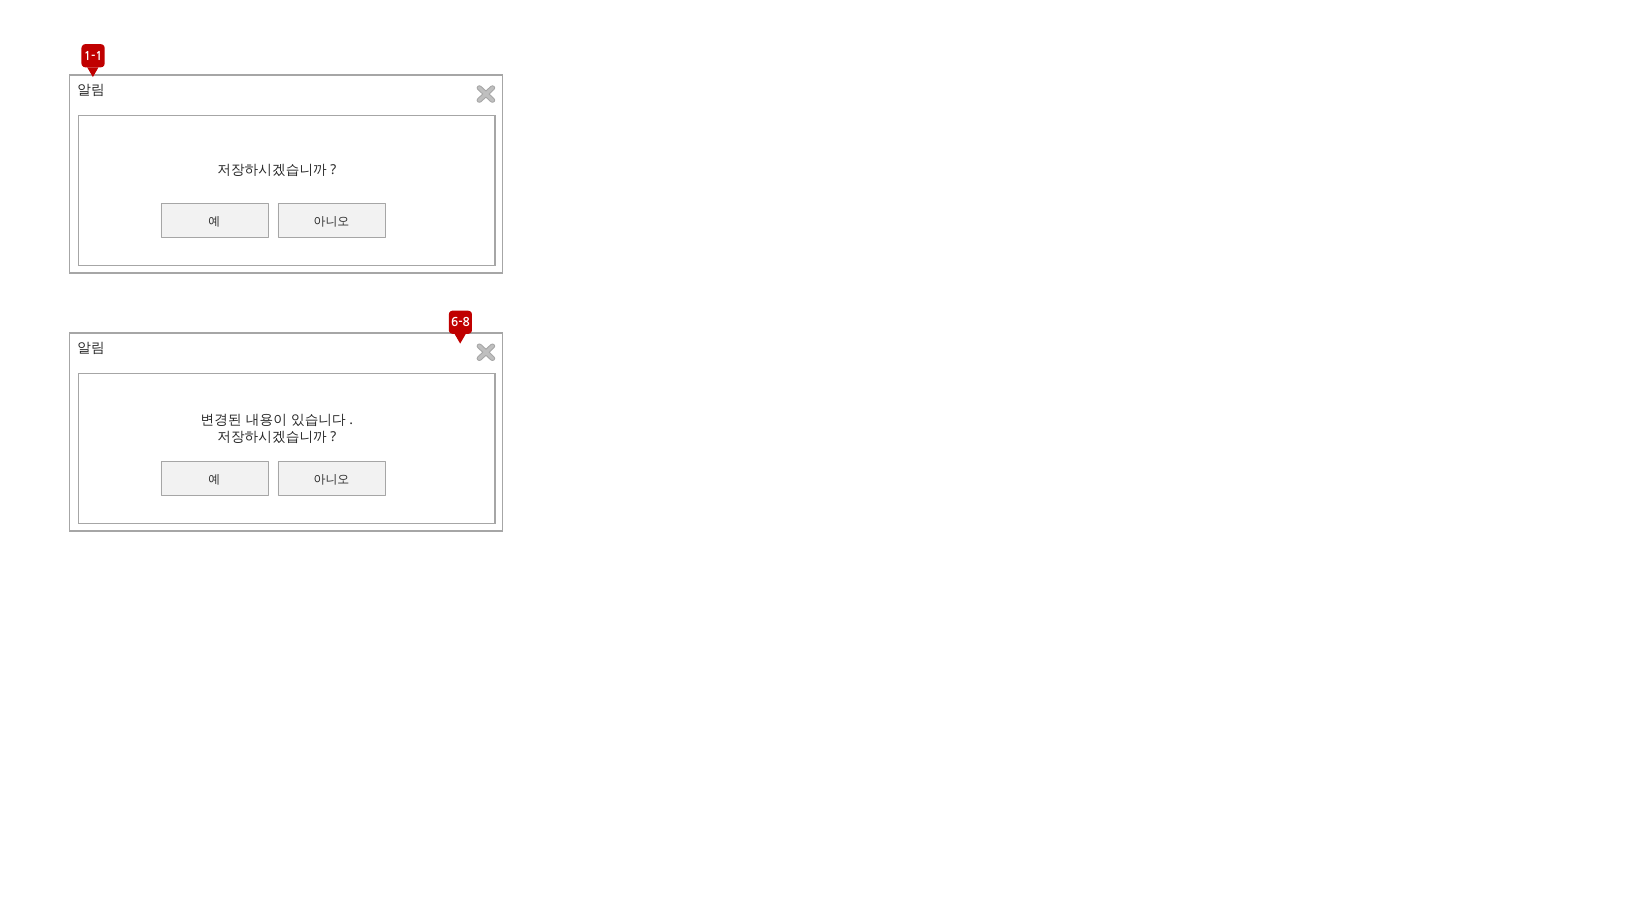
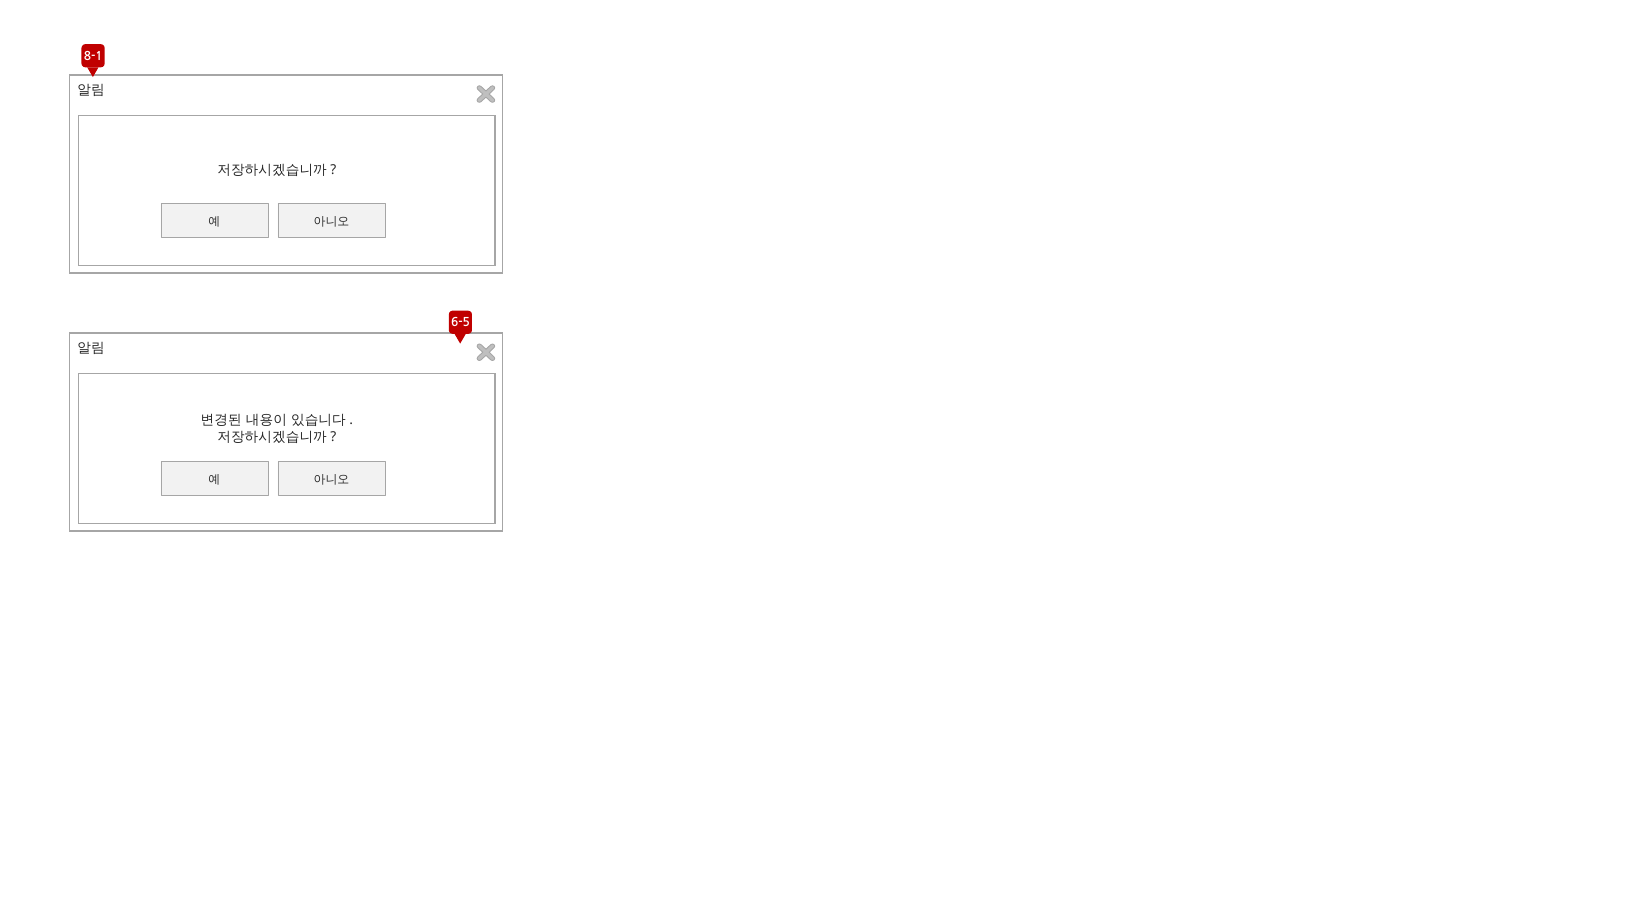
1-1: 1-1 -> 8-1 (93, 56)
6-8: 6-8 -> 6-5 (461, 323)
